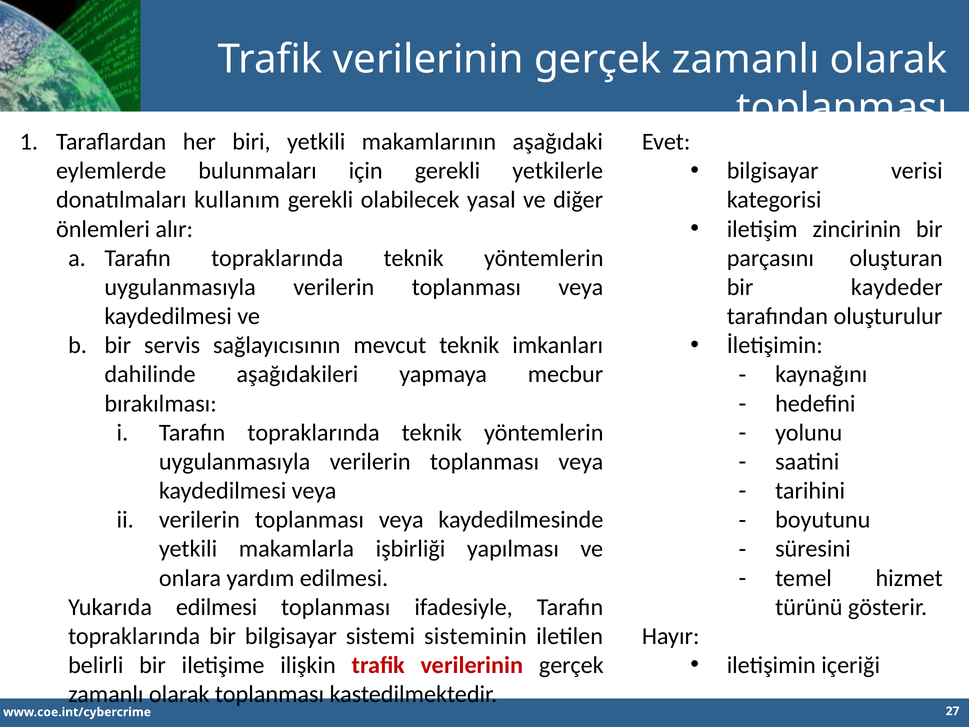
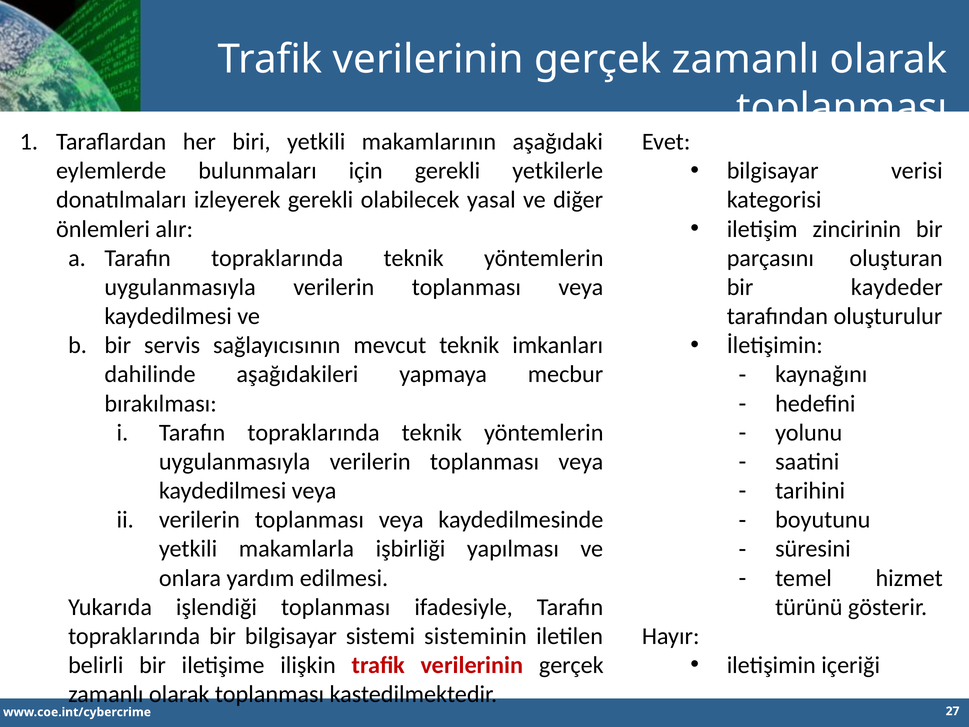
kullanım: kullanım -> izleyerek (237, 200)
Yukarıda edilmesi: edilmesi -> işlendiği (216, 607)
